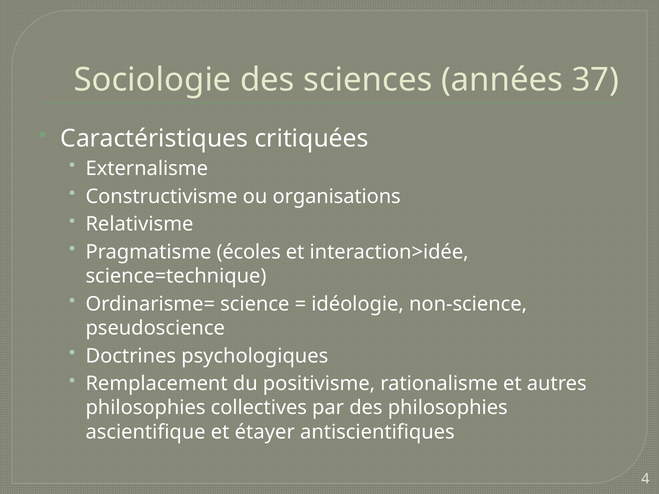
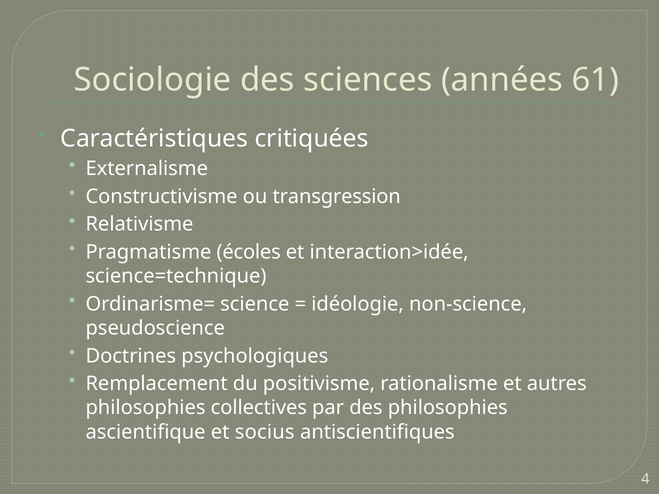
37: 37 -> 61 (595, 80)
organisations: organisations -> transgression (337, 197)
étayer: étayer -> socius (265, 432)
